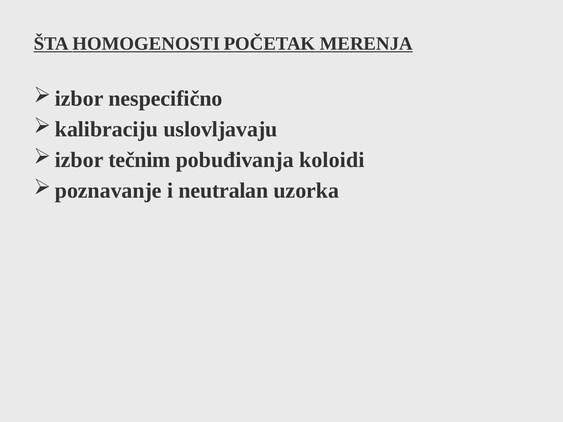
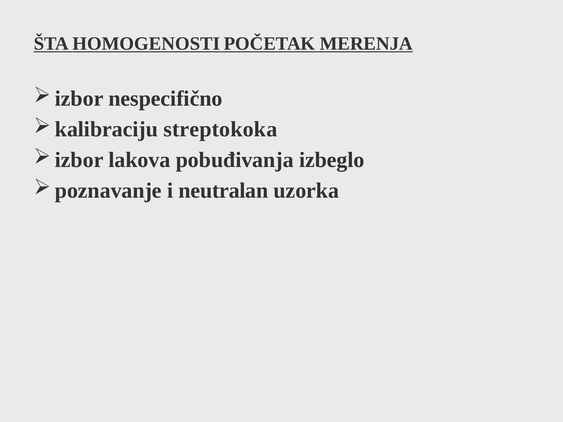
uslovljavaju: uslovljavaju -> streptokoka (220, 129)
tečnim: tečnim -> lakova (139, 160)
koloidi: koloidi -> izbeglo (332, 160)
